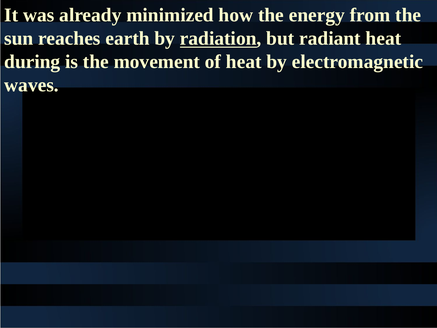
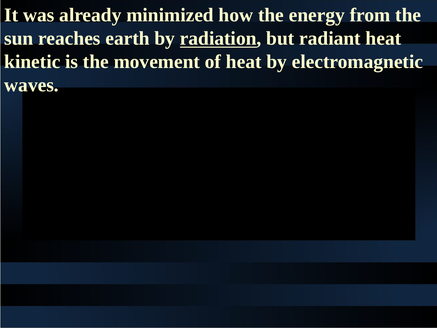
during: during -> kinetic (32, 62)
